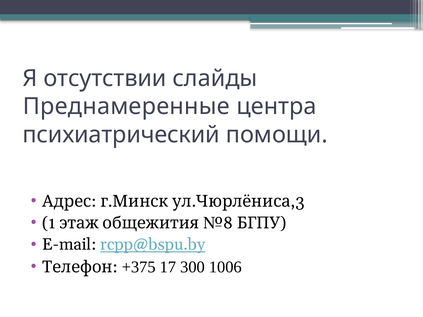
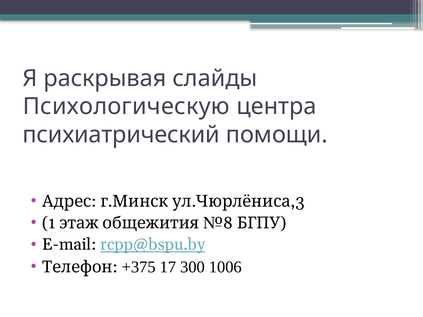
отсутствии: отсутствии -> раскрывая (105, 78)
Преднамеренные: Преднамеренные -> Психологическую (126, 107)
